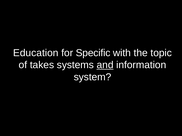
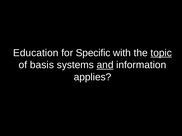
topic underline: none -> present (161, 53)
takes: takes -> basis (42, 65)
system: system -> applies (93, 77)
